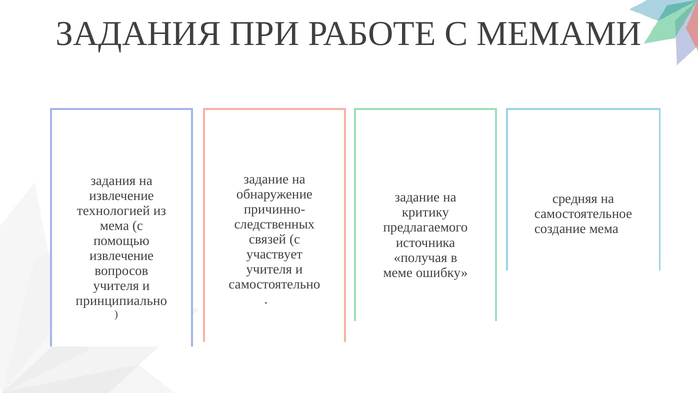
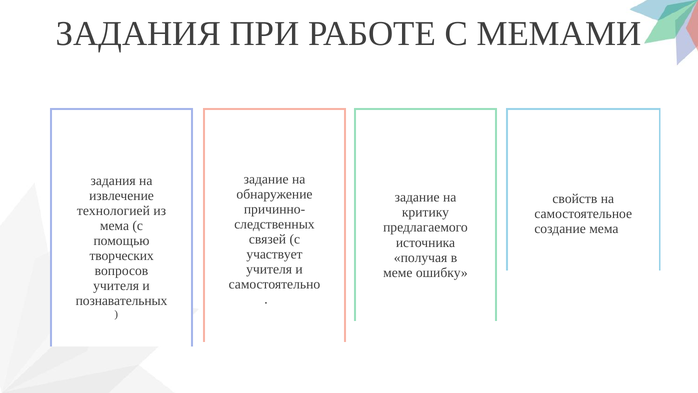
средняя: средняя -> свойств (575, 199)
извлечение: извлечение -> творческих (122, 256)
принципиально: принципиально -> познавательных (122, 301)
